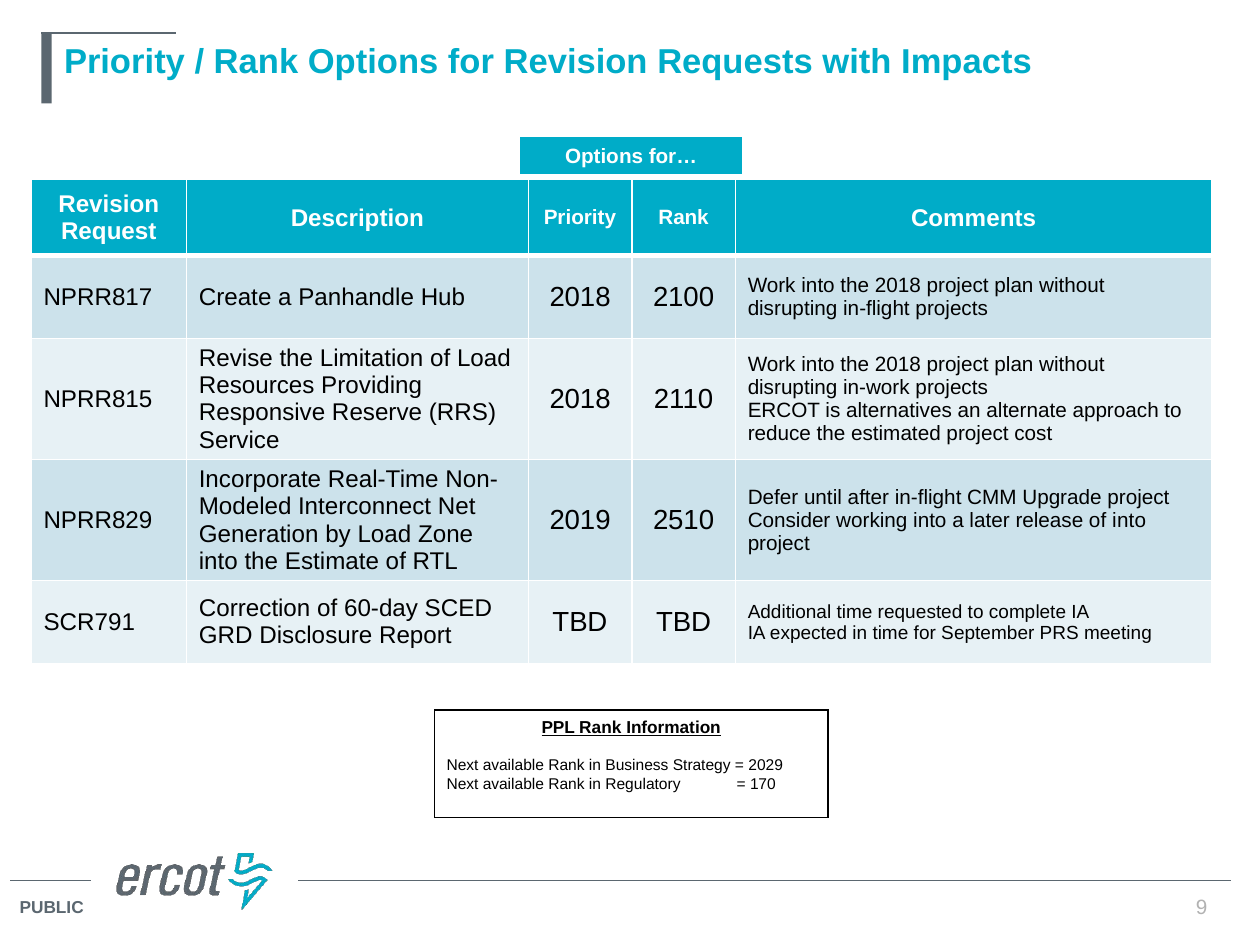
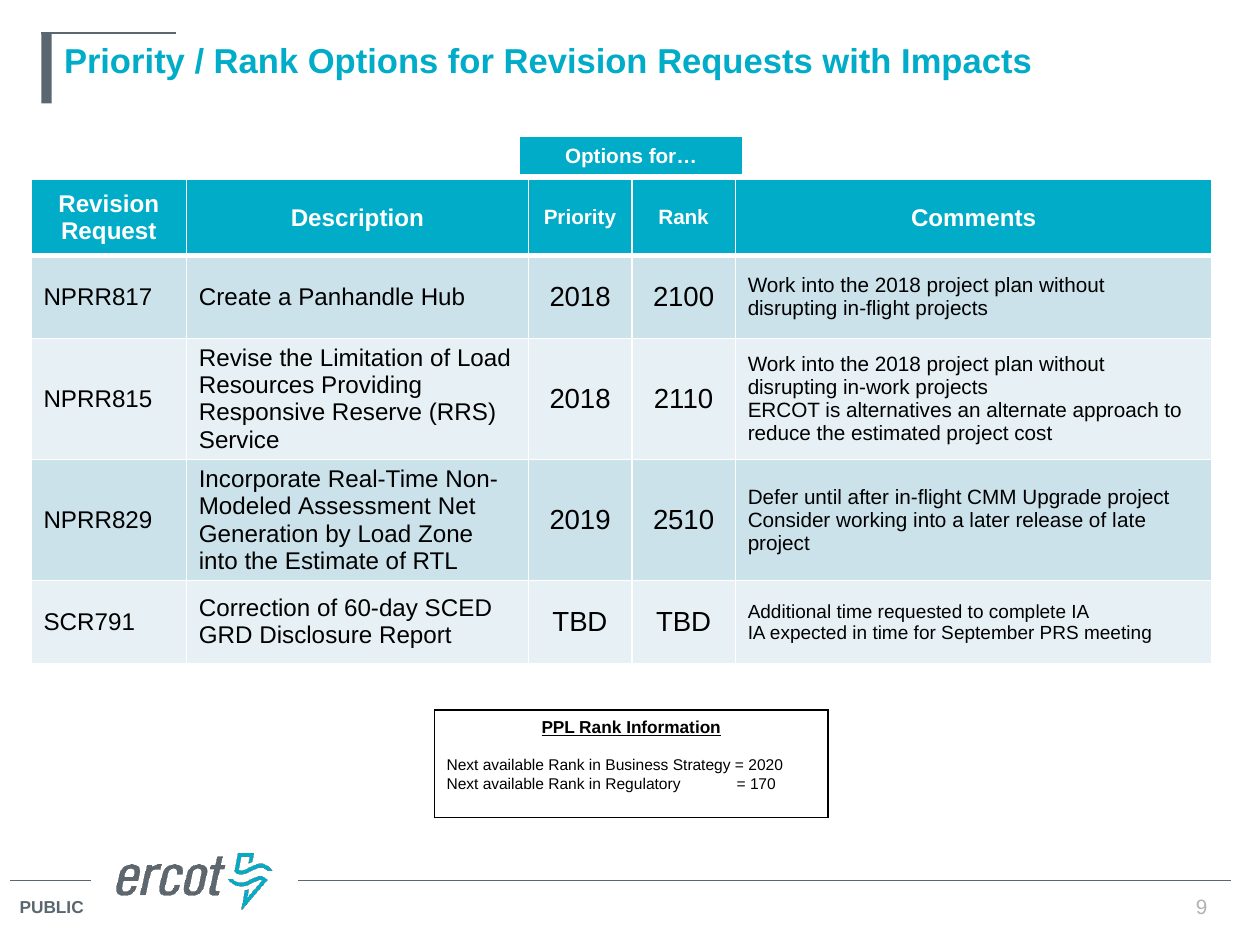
Interconnect: Interconnect -> Assessment (364, 507)
of into: into -> late (1129, 521)
2029: 2029 -> 2020 (766, 766)
